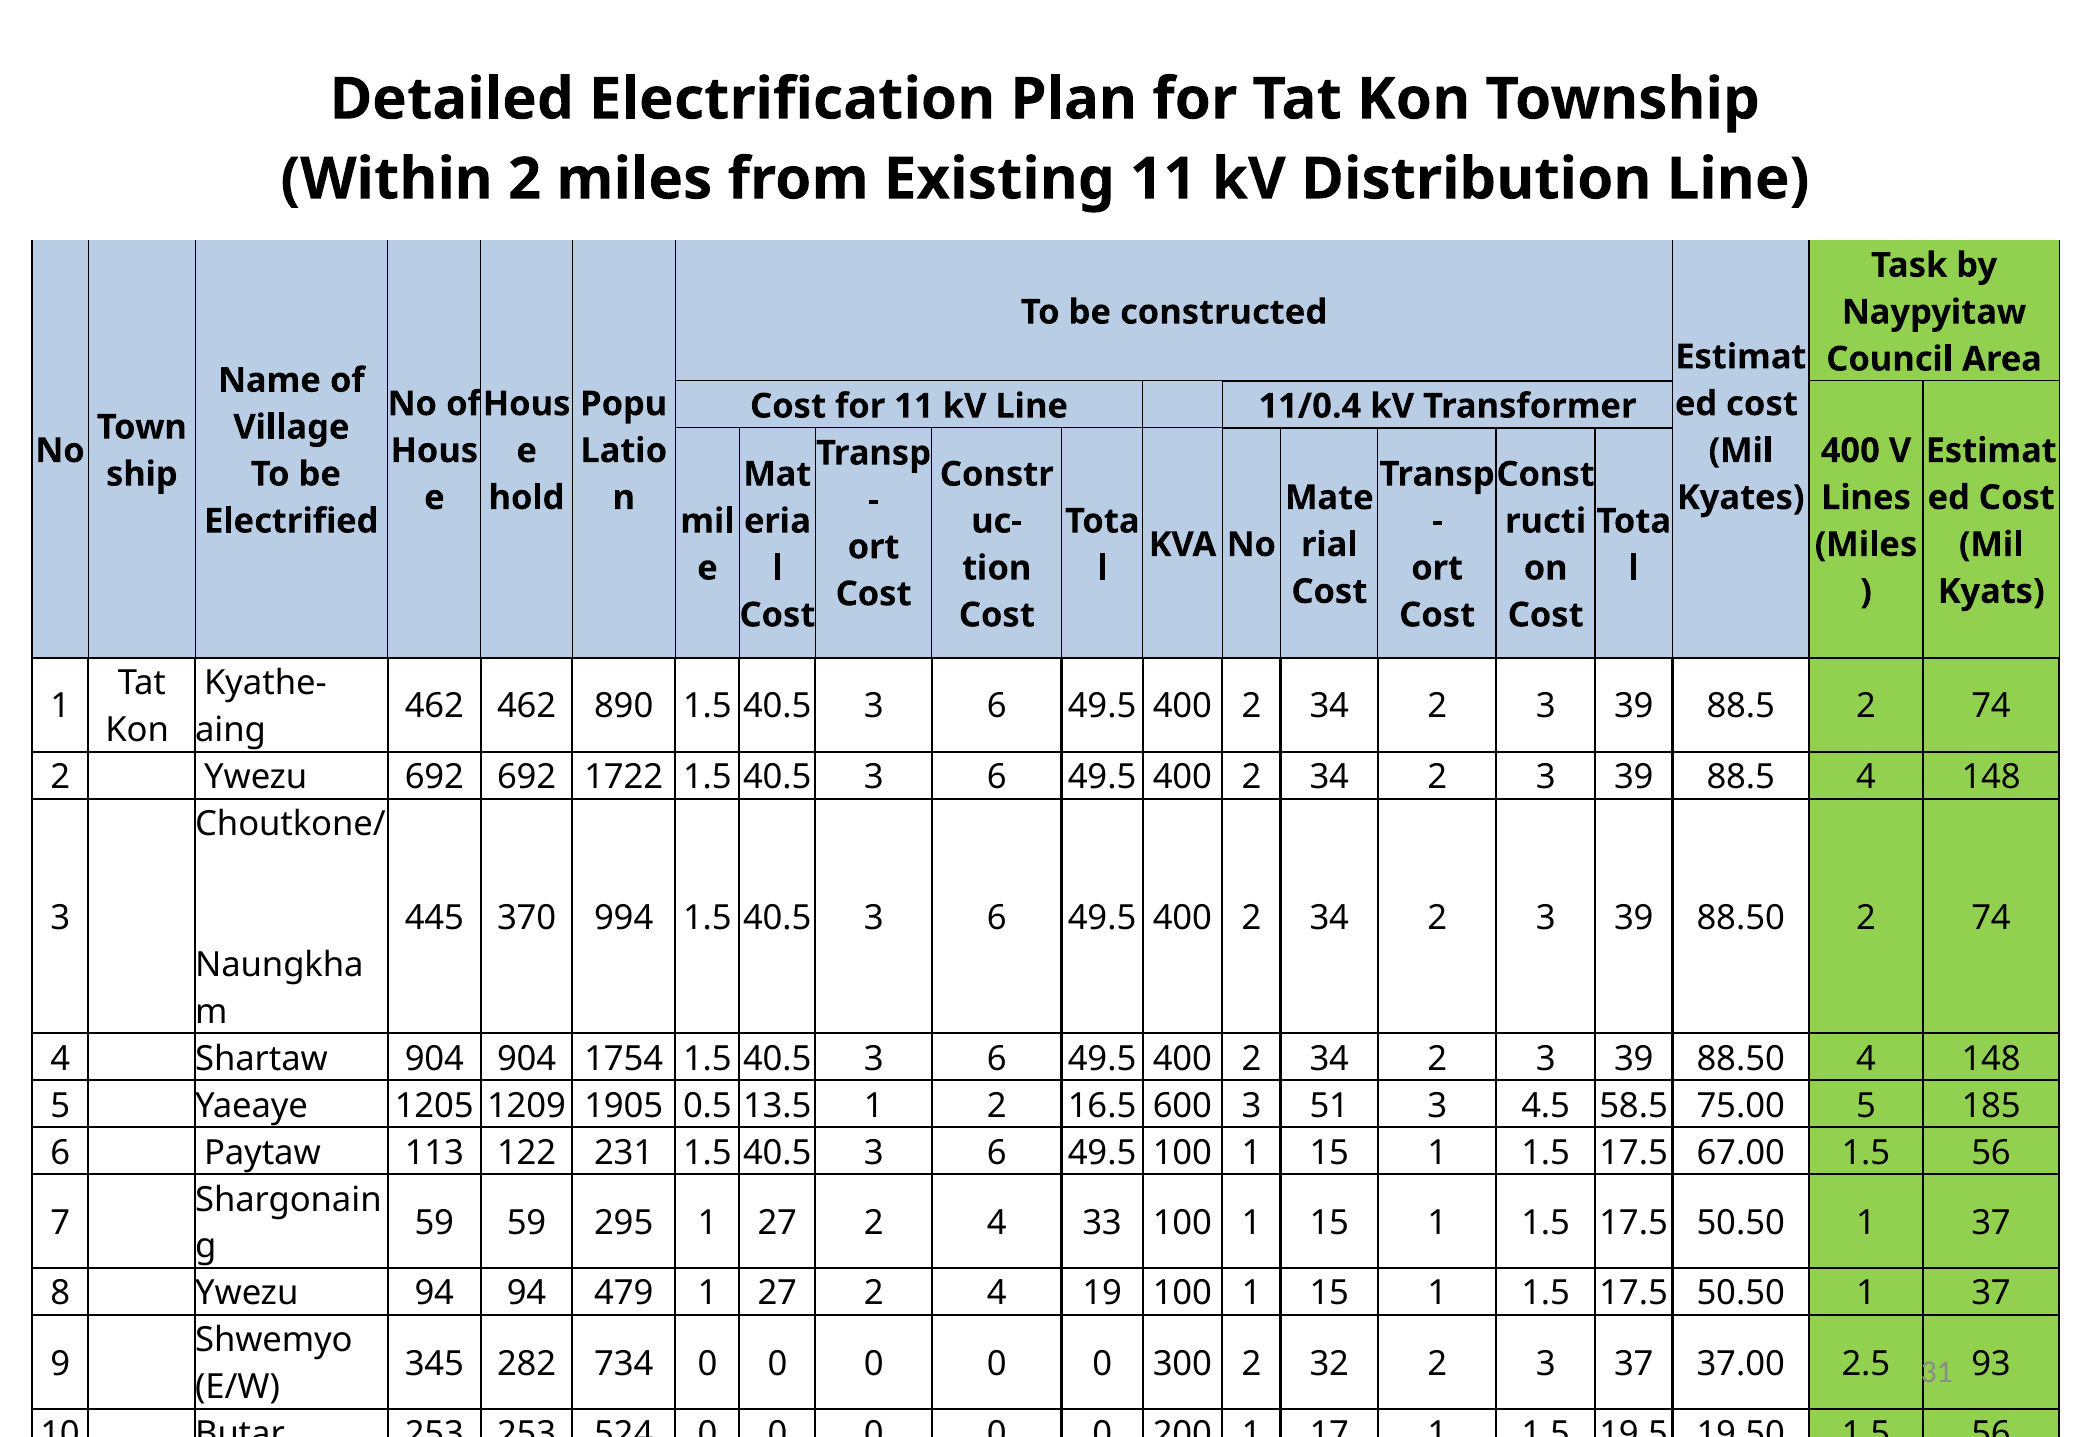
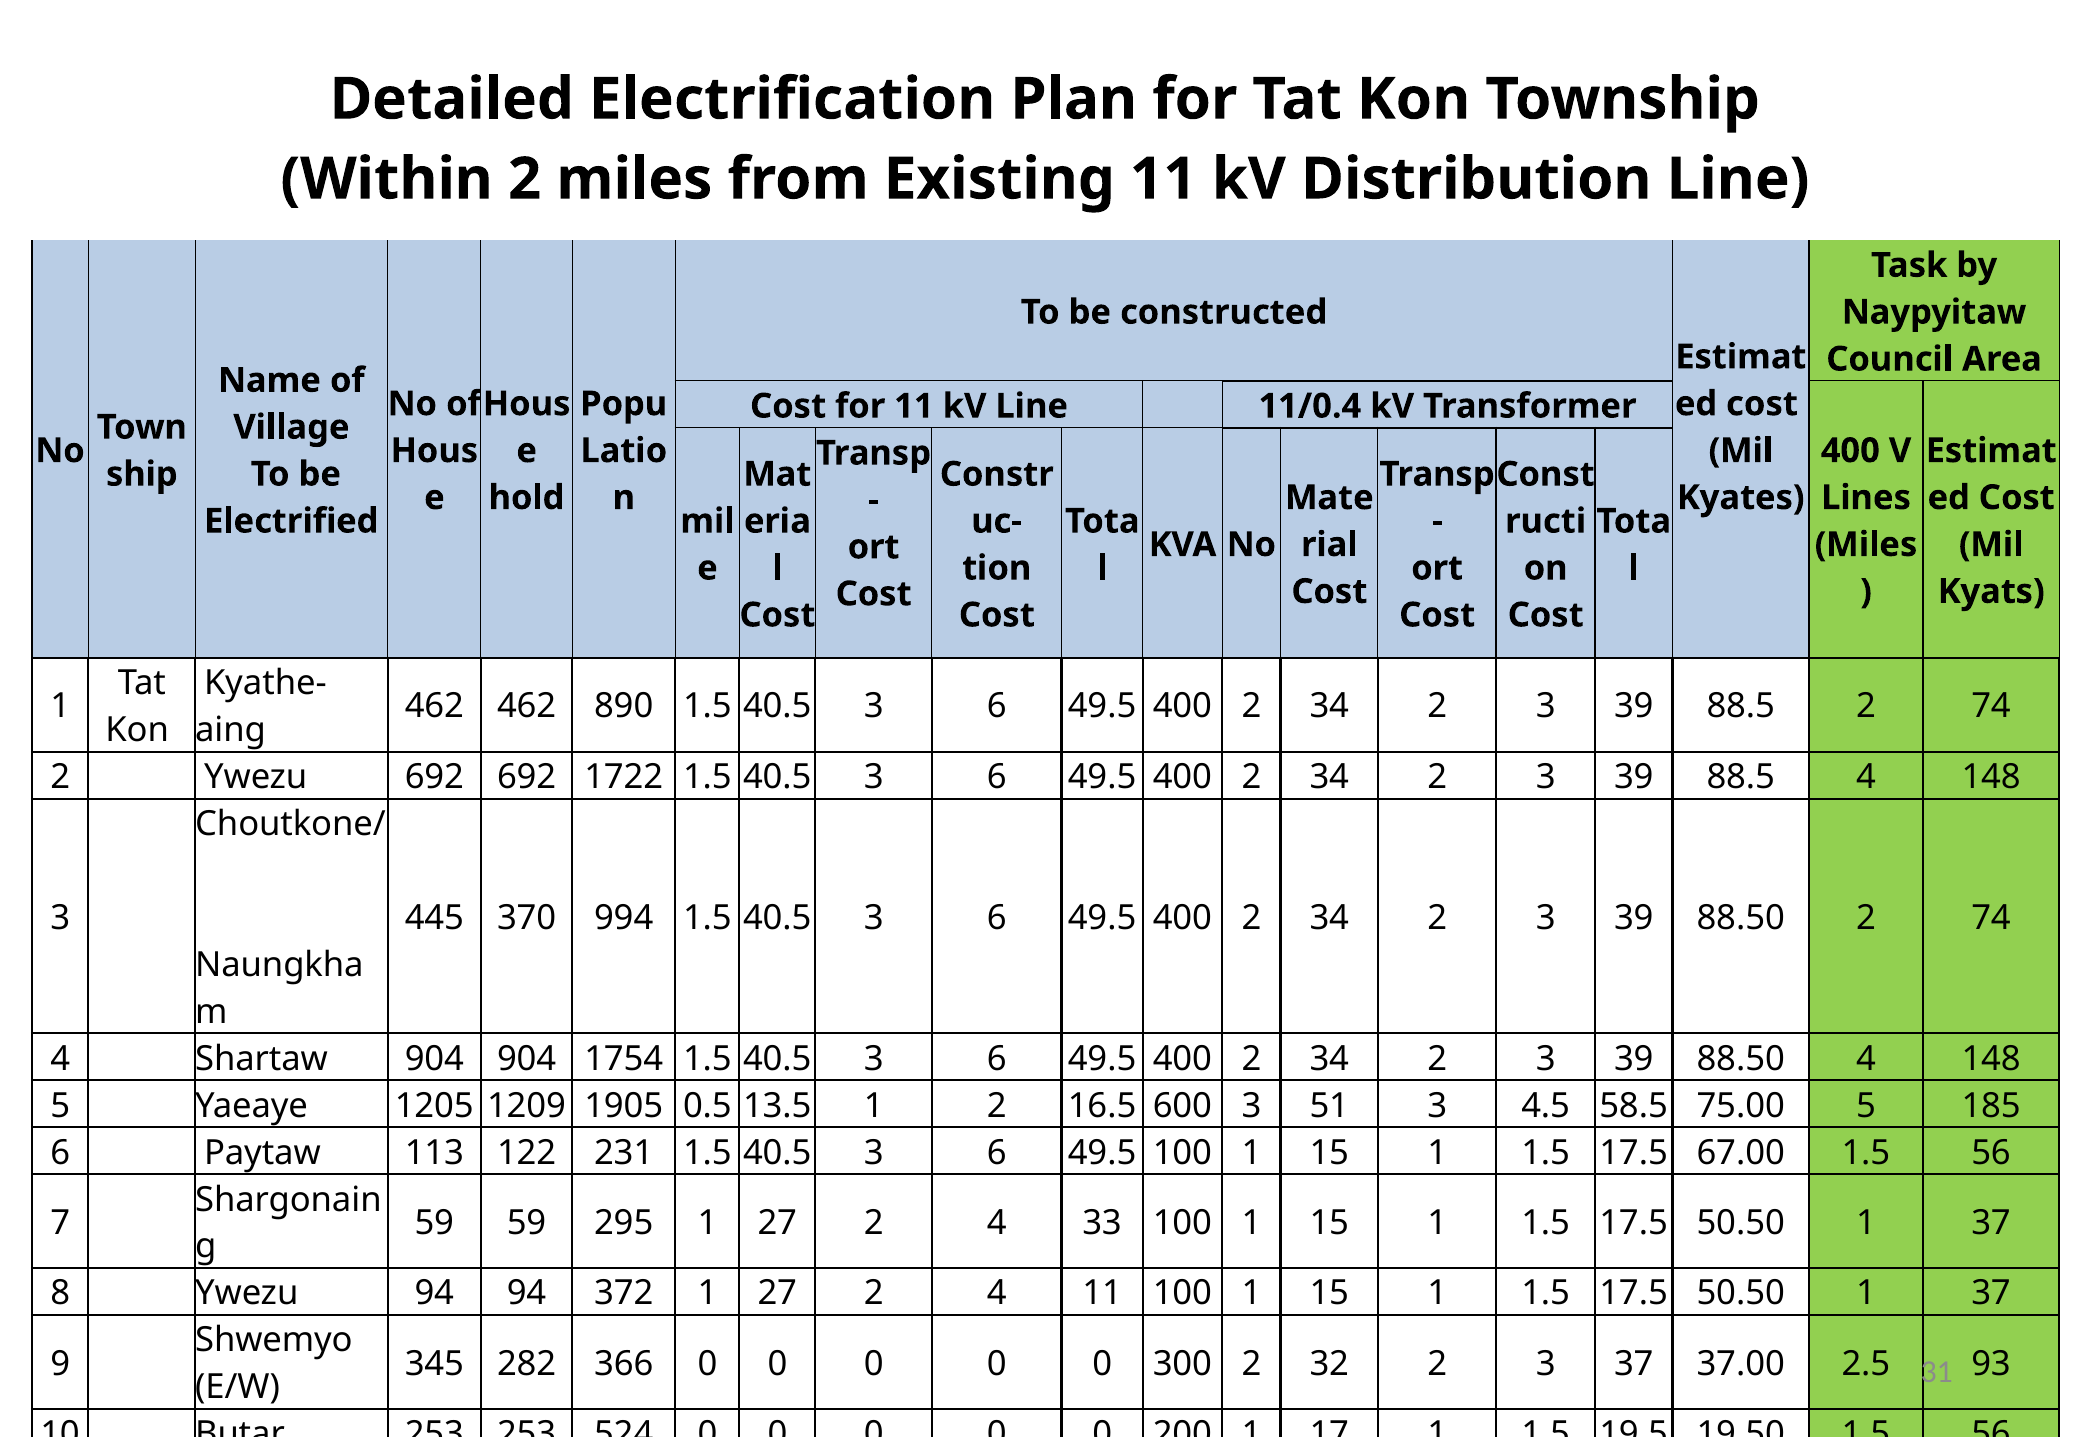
479: 479 -> 372 (624, 1294)
4 19: 19 -> 11 (1102, 1294)
734: 734 -> 366 (624, 1364)
